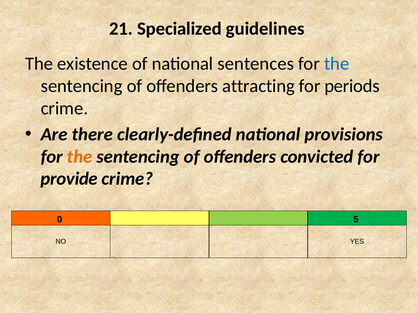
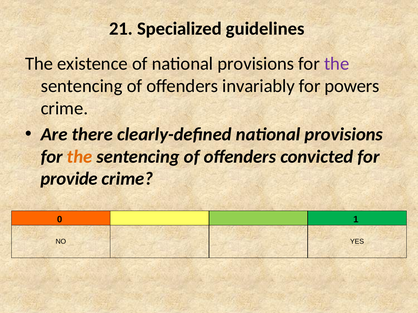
of national sentences: sentences -> provisions (256, 64)
the colour: blue -> purple (337, 64)
attracting: attracting -> invariably (259, 86)
periods: periods -> powers (352, 86)
5: 5 -> 1 (356, 220)
